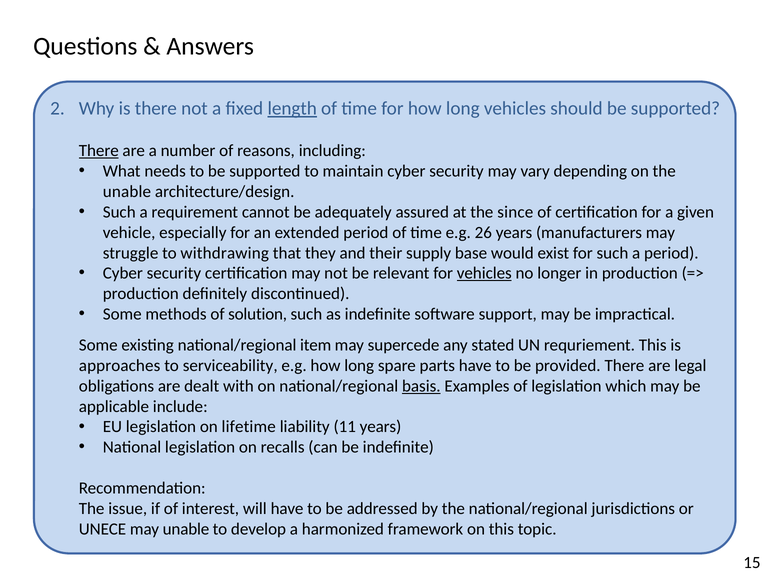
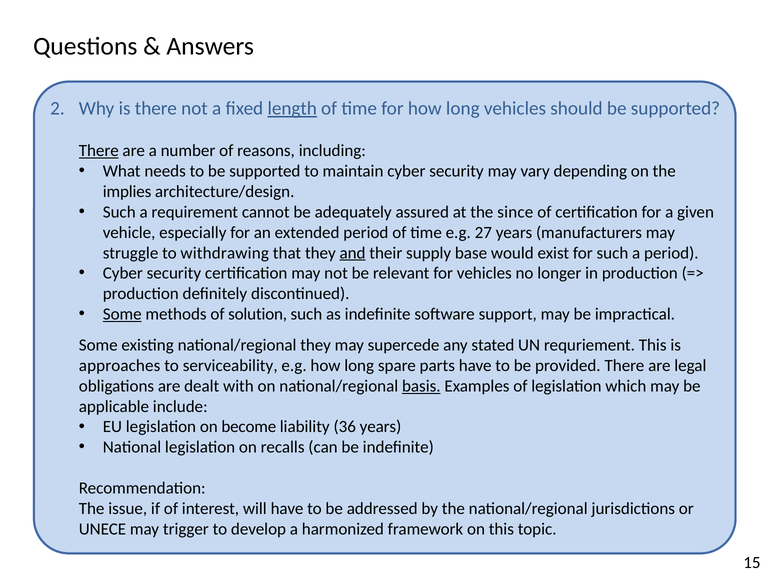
unable: unable -> implies (127, 191)
26: 26 -> 27 (483, 232)
and underline: none -> present (353, 253)
vehicles underline: present -> none (484, 273)
Some underline: none -> present (122, 314)
national/regional item: item -> they (316, 345)
lifetime: lifetime -> become (249, 427)
11: 11 -> 36 (345, 427)
may unable: unable -> trigger (186, 529)
